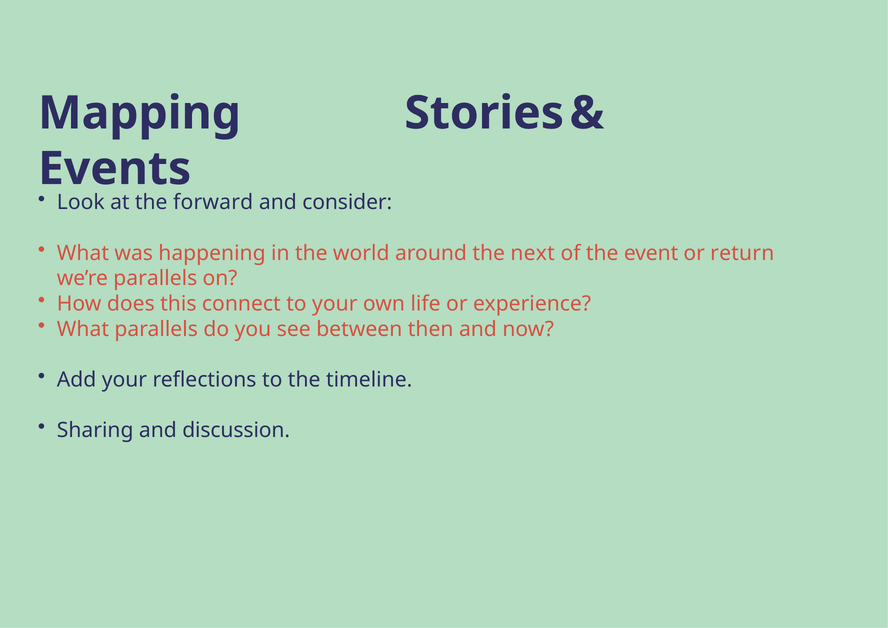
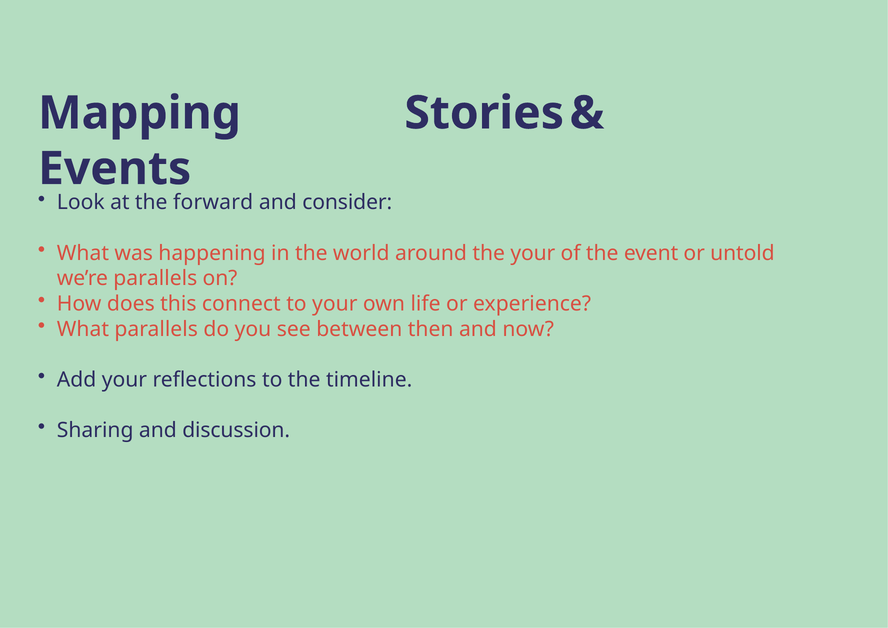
the next: next -> your (533, 253)
return: return -> untold (742, 253)
